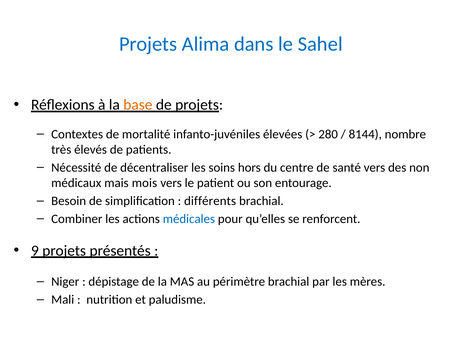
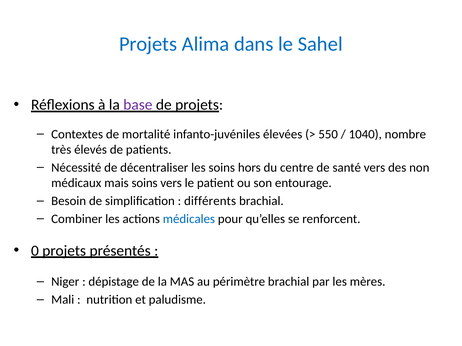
base colour: orange -> purple (138, 105)
280: 280 -> 550 (328, 134)
8144: 8144 -> 1040 (365, 134)
mais mois: mois -> soins (145, 183)
9: 9 -> 0 (35, 251)
